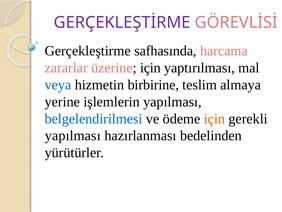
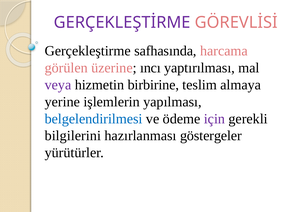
zararlar: zararlar -> görülen (66, 68)
üzerine için: için -> ıncı (150, 68)
veya colour: blue -> purple (58, 85)
için colour: orange -> purple (214, 118)
yapılması: yapılması -> bilgilerini (73, 135)
bedelinden: bedelinden -> göstergeler (211, 135)
